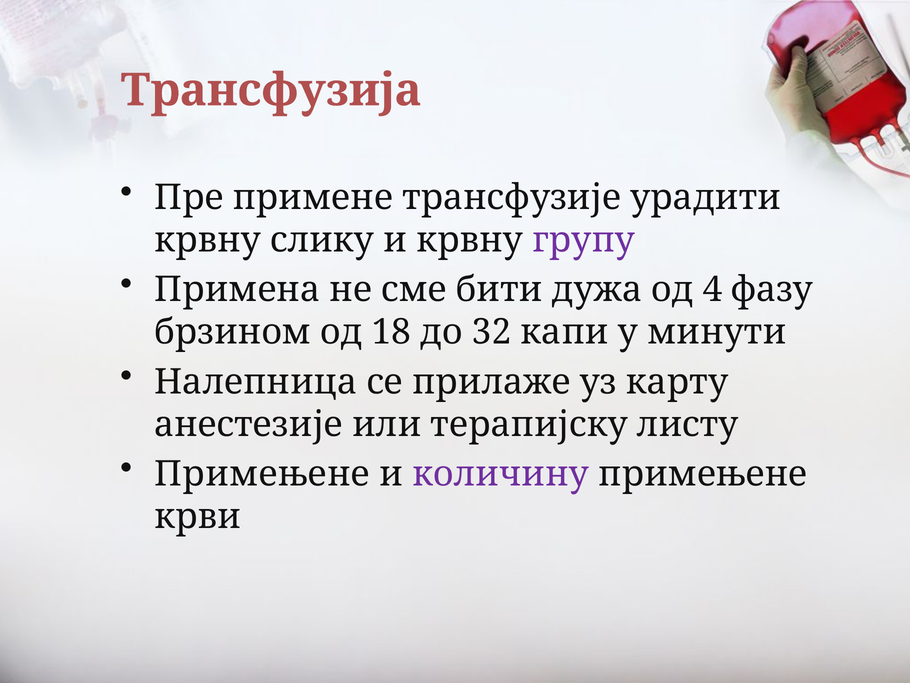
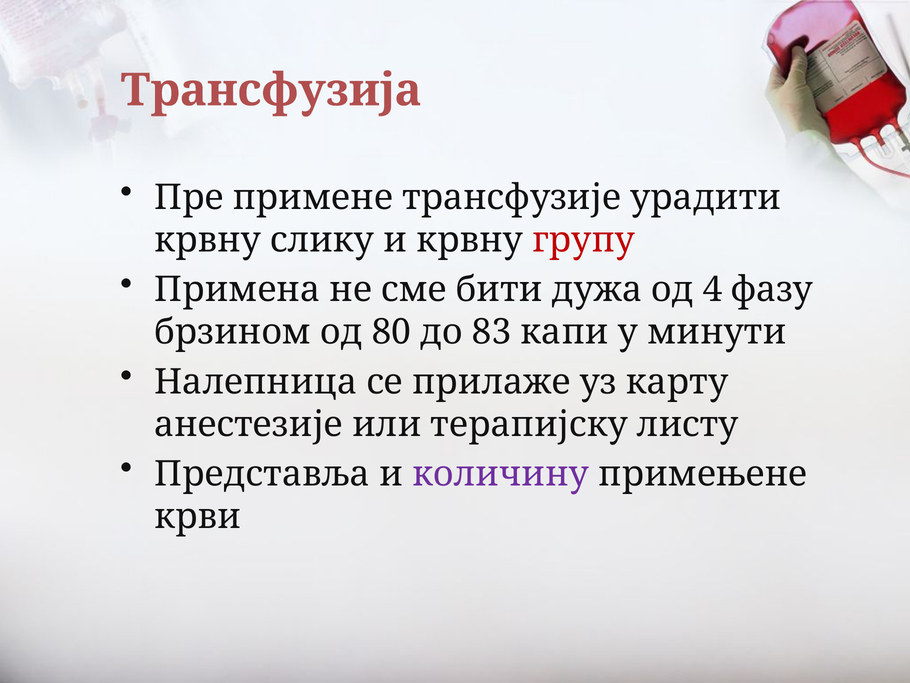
групу colour: purple -> red (584, 240)
18: 18 -> 80 (391, 332)
32: 32 -> 83 (492, 332)
Примењене: Примењене -> Представља (262, 474)
